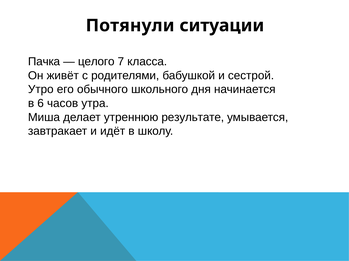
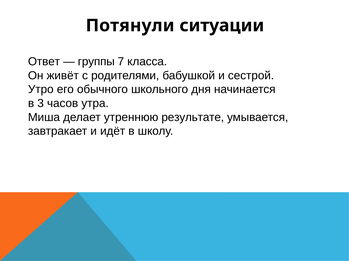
Пачка: Пачка -> Ответ (44, 62)
целого: целого -> группы (96, 62)
6: 6 -> 3 (41, 104)
